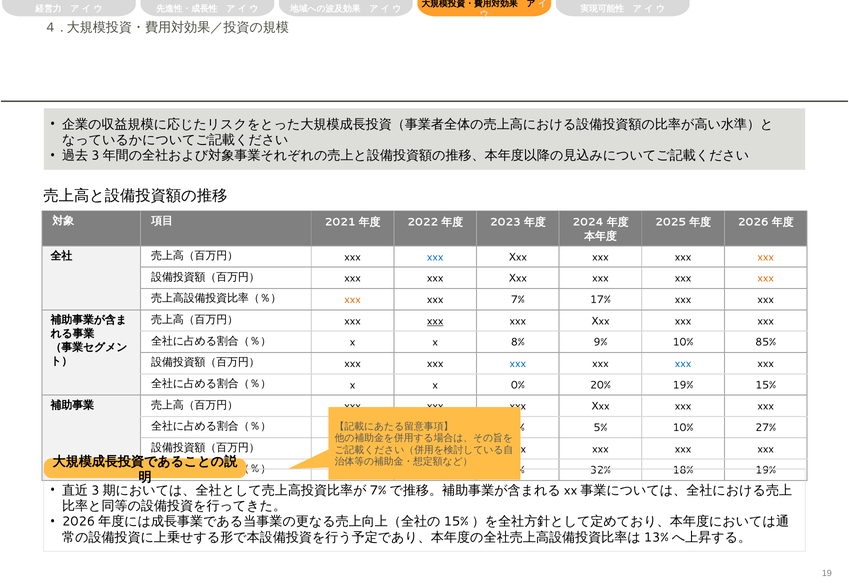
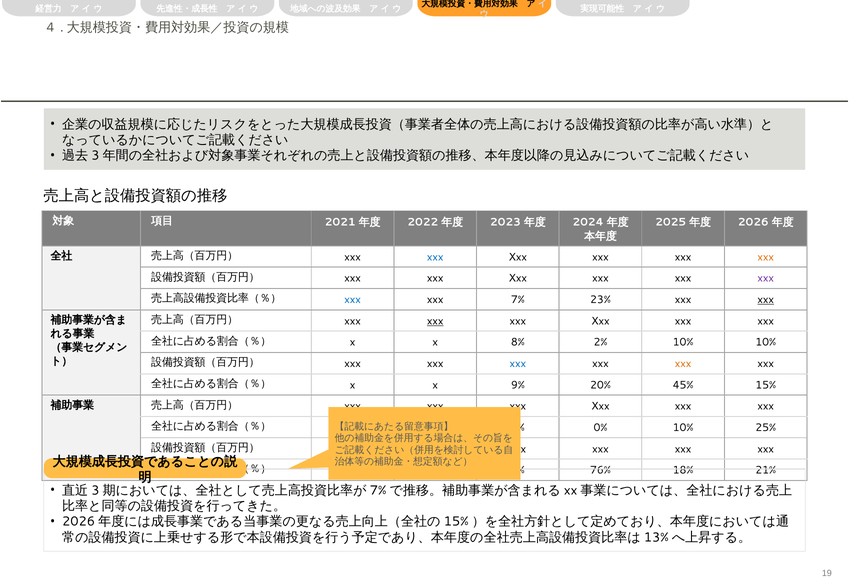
xxx colour: orange -> purple (766, 278)
xxx colour: orange -> blue (353, 300)
17%: 17% -> 23% (601, 300)
xxx underline: none -> present (766, 300)
9%: 9% -> 2% (601, 342)
10% 85%: 85% -> 10% (766, 342)
xxx colour: blue -> orange (683, 364)
0%: 0% -> 9% (518, 385)
20% 19%: 19% -> 45% (683, 385)
5%: 5% -> 0% (601, 427)
27%: 27% -> 25% (766, 427)
32%: 32% -> 76% (601, 470)
18% 19%: 19% -> 21% (766, 470)
